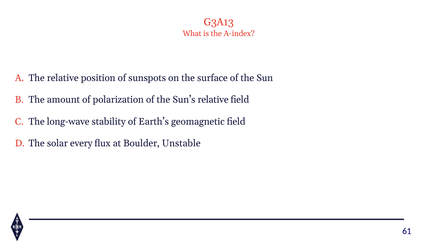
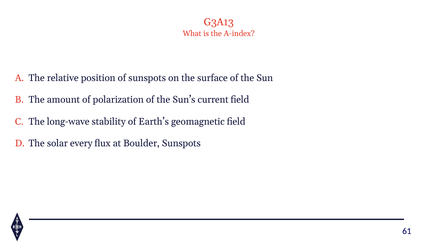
Sun’s relative: relative -> current (213, 100)
Boulder Unstable: Unstable -> Sunspots (181, 143)
